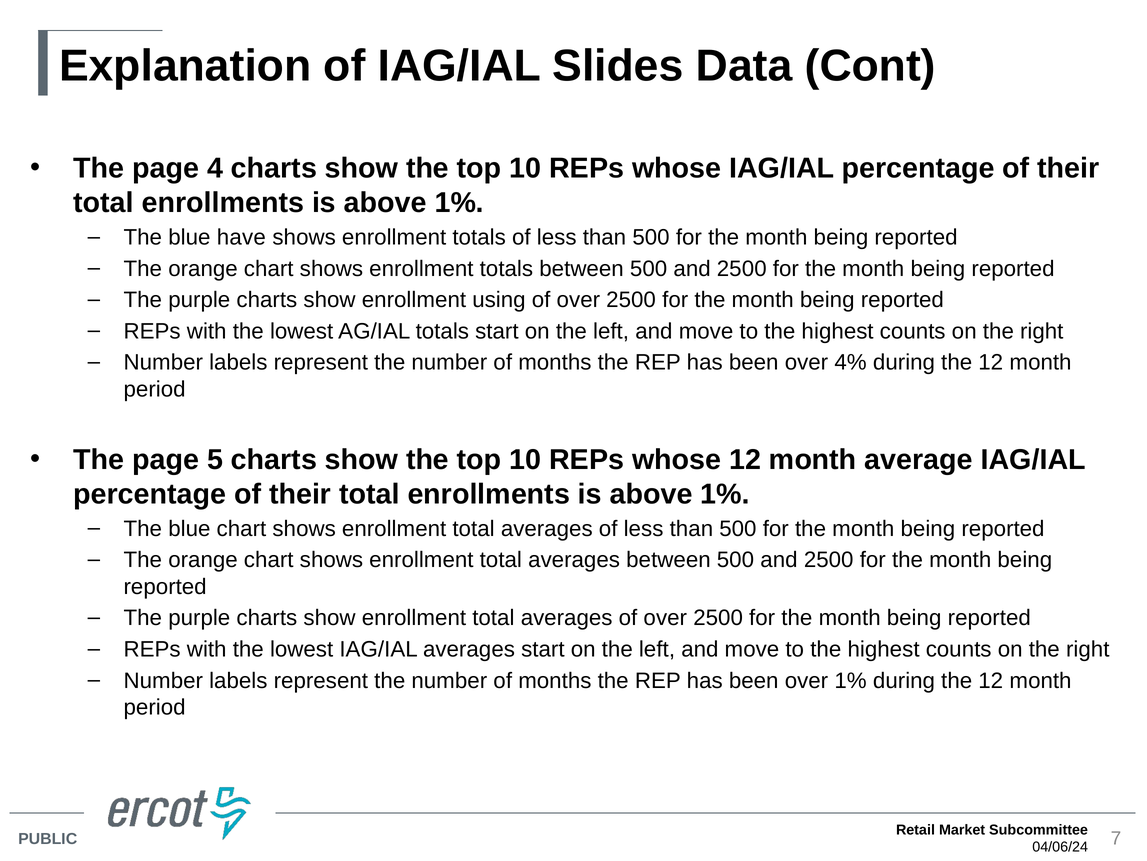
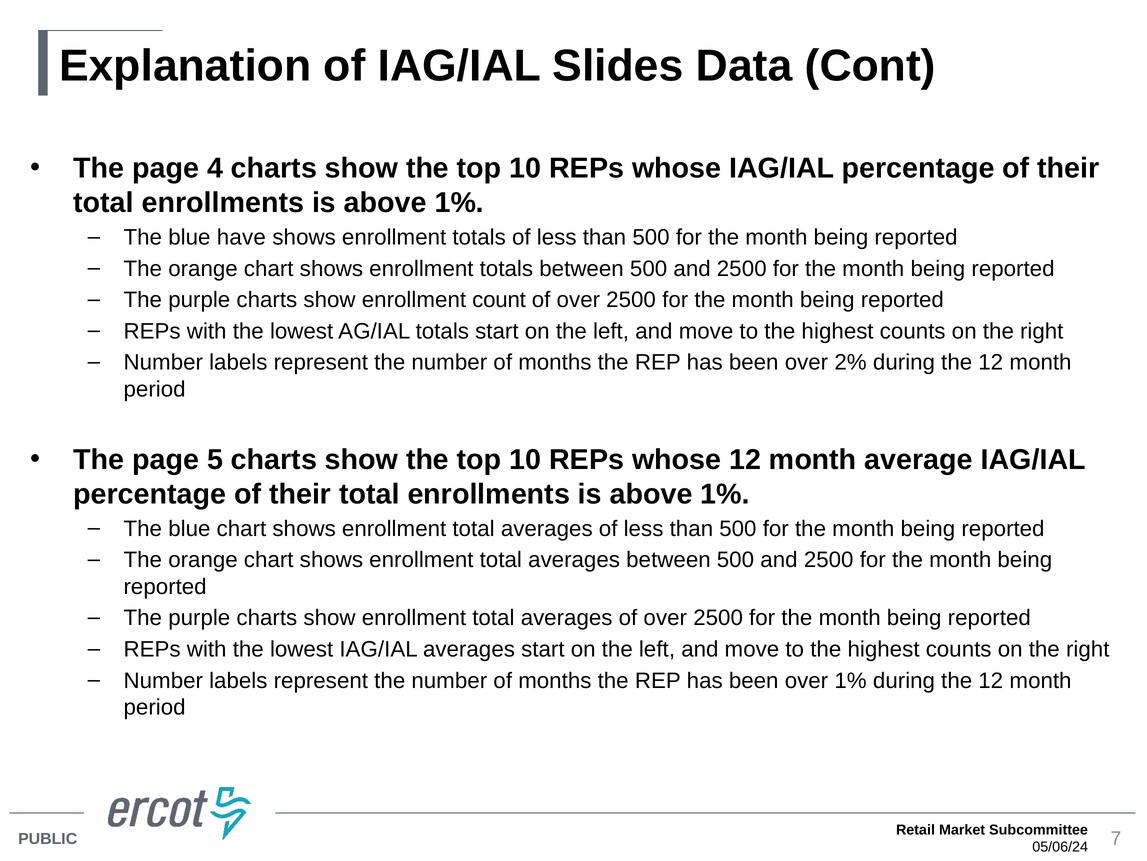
using: using -> count (499, 300)
4%: 4% -> 2% (851, 362)
04/06/24: 04/06/24 -> 05/06/24 (1060, 846)
